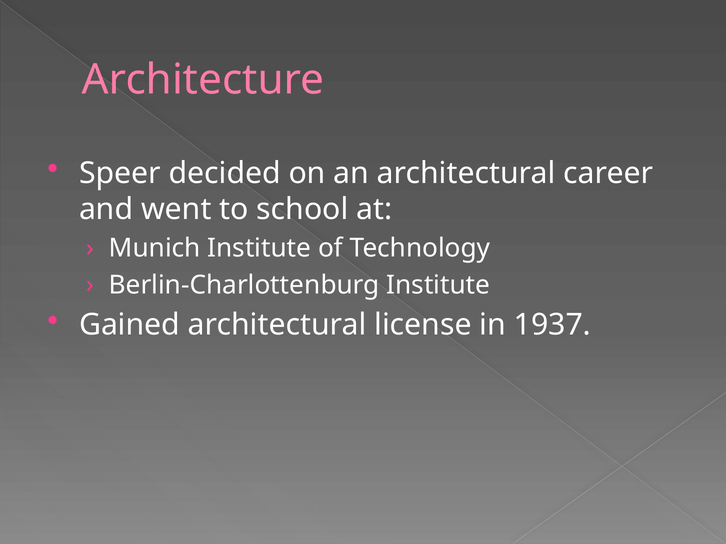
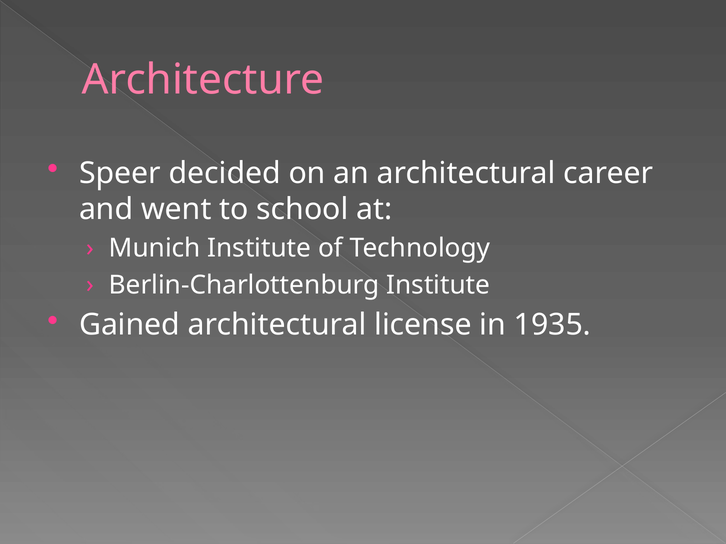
1937: 1937 -> 1935 (552, 325)
